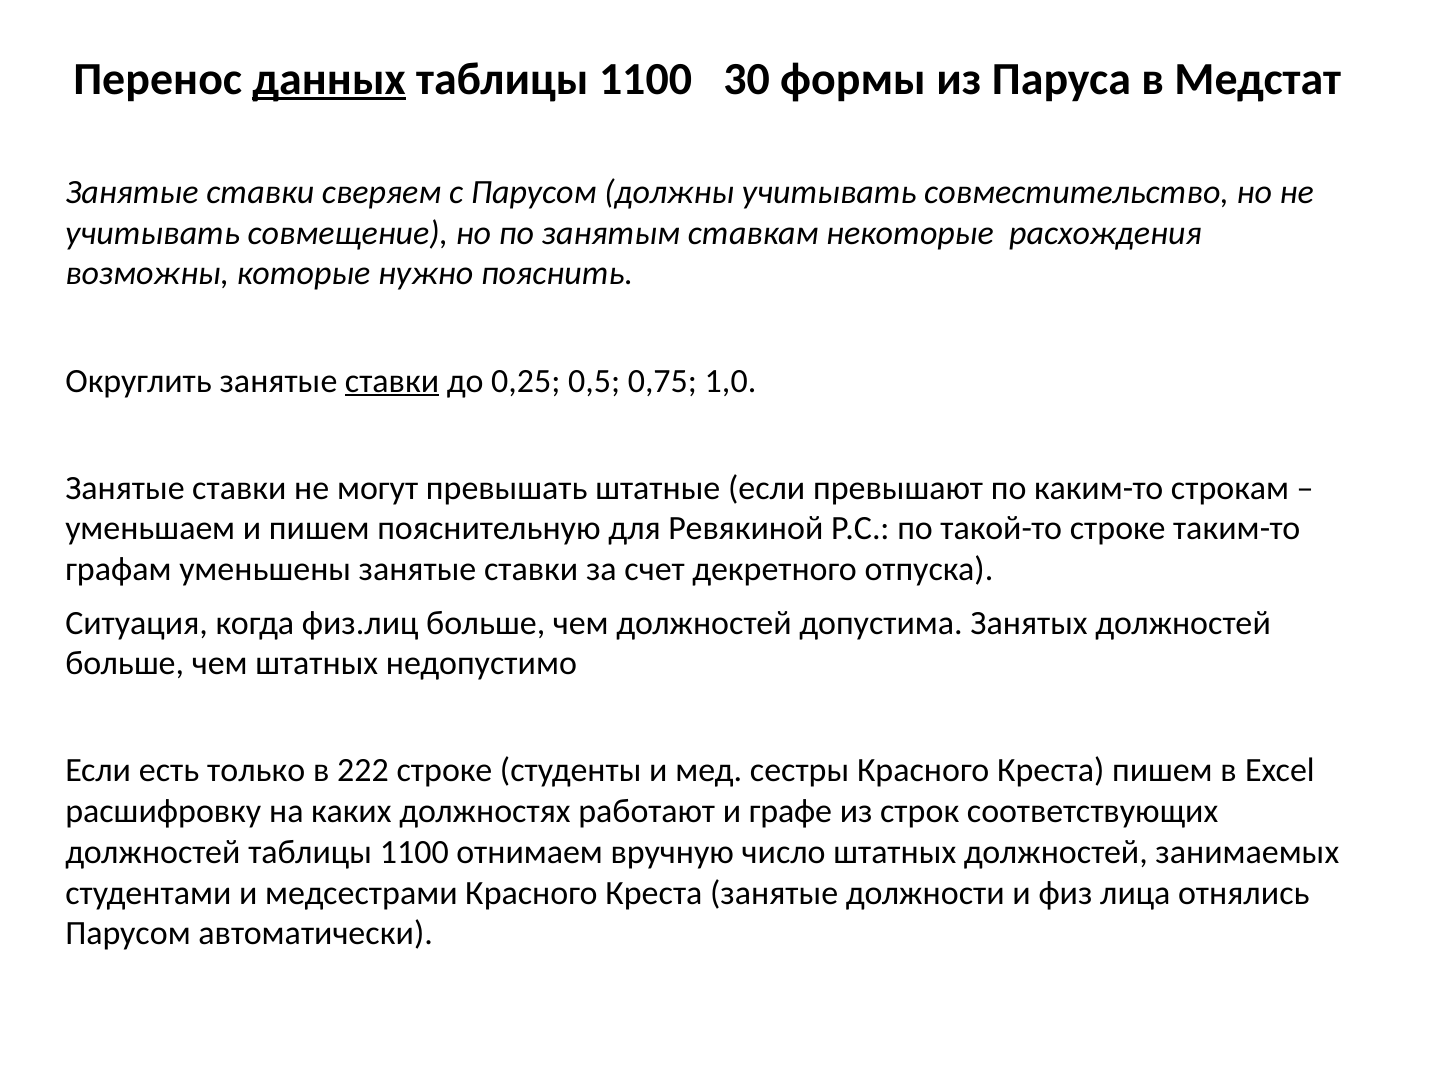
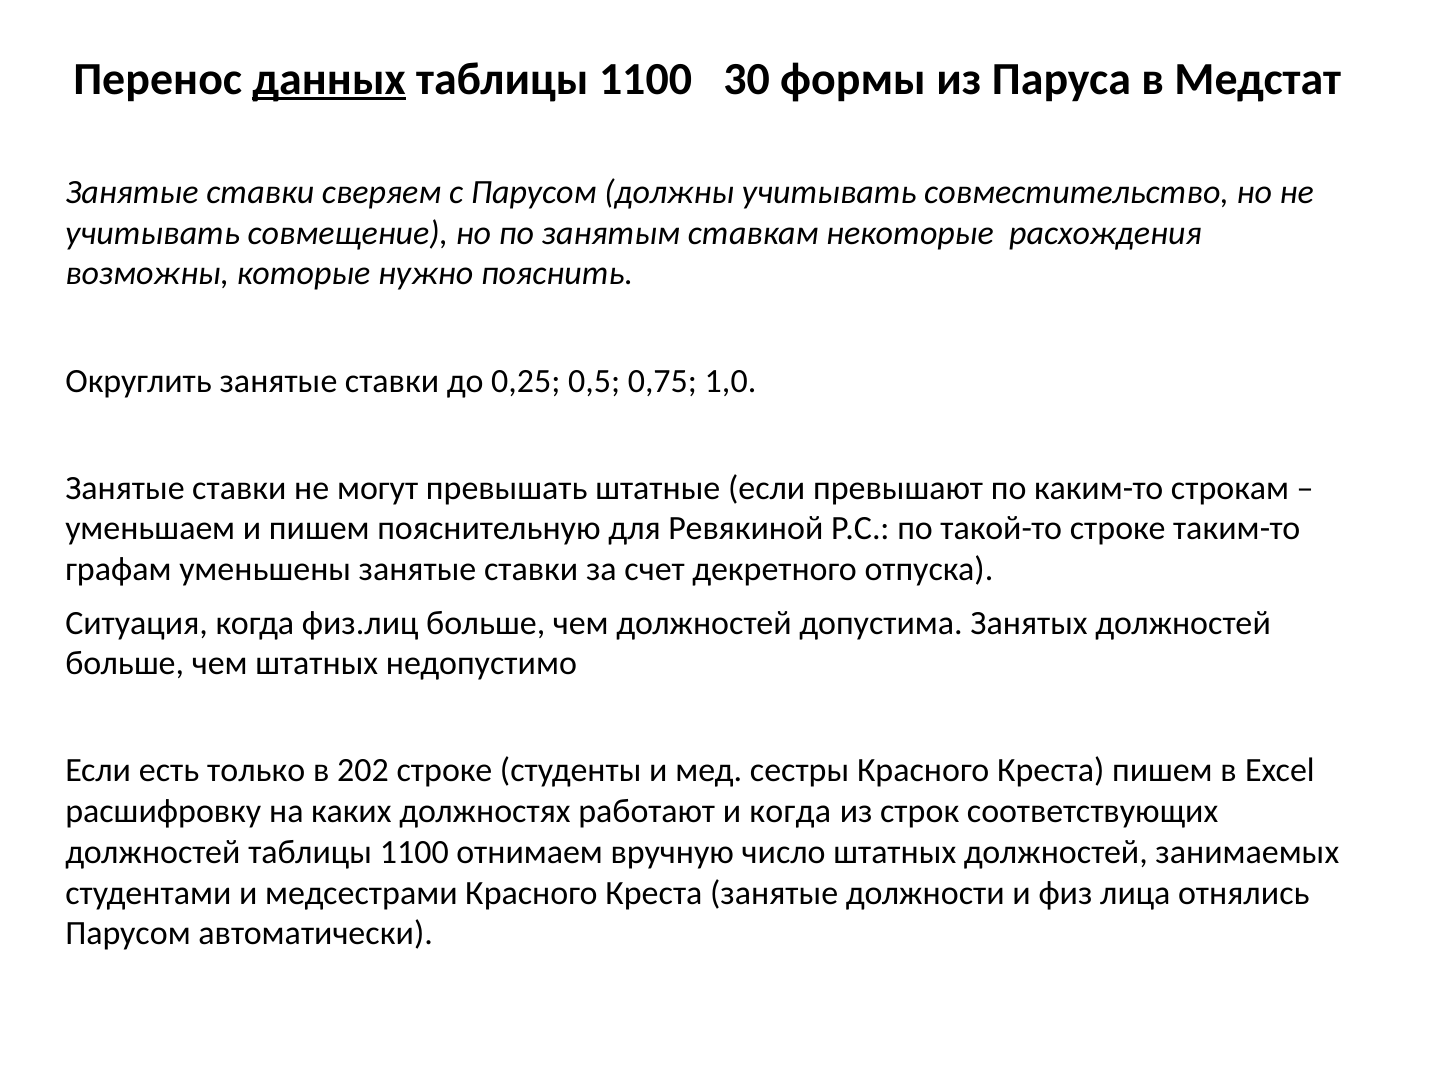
ставки underline: present -> none (392, 381)
222: 222 -> 202 (363, 771)
и графе: графе -> когда (790, 812)
